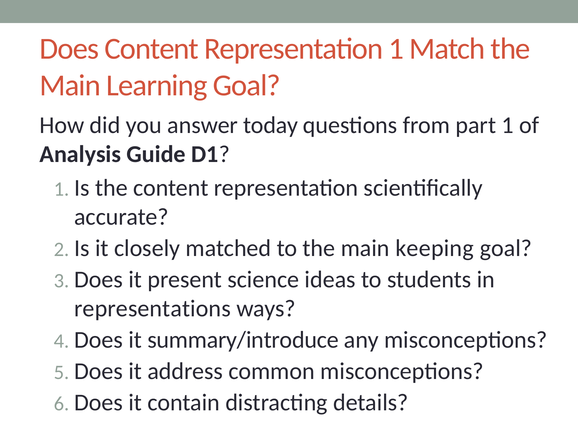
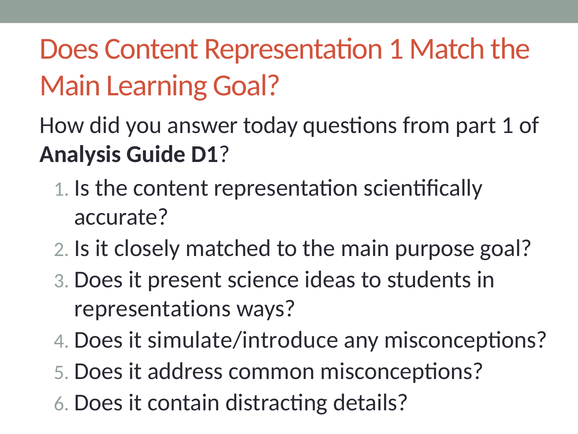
keeping: keeping -> purpose (435, 248)
summary/introduce: summary/introduce -> simulate/introduce (243, 339)
